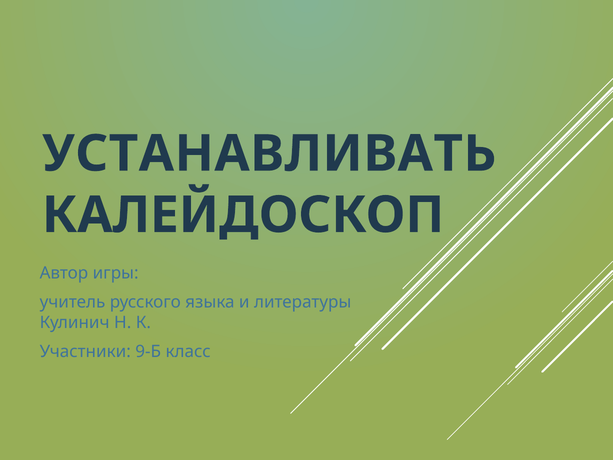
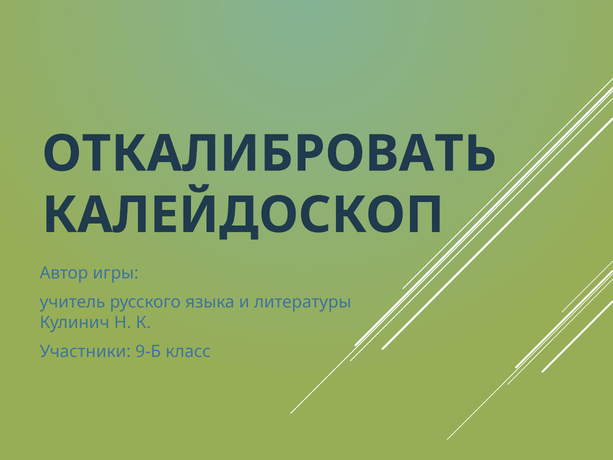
УСТАНАВЛИВАТЬ: УСТАНАВЛИВАТЬ -> ОТКАЛИБРОВАТЬ (269, 154)
